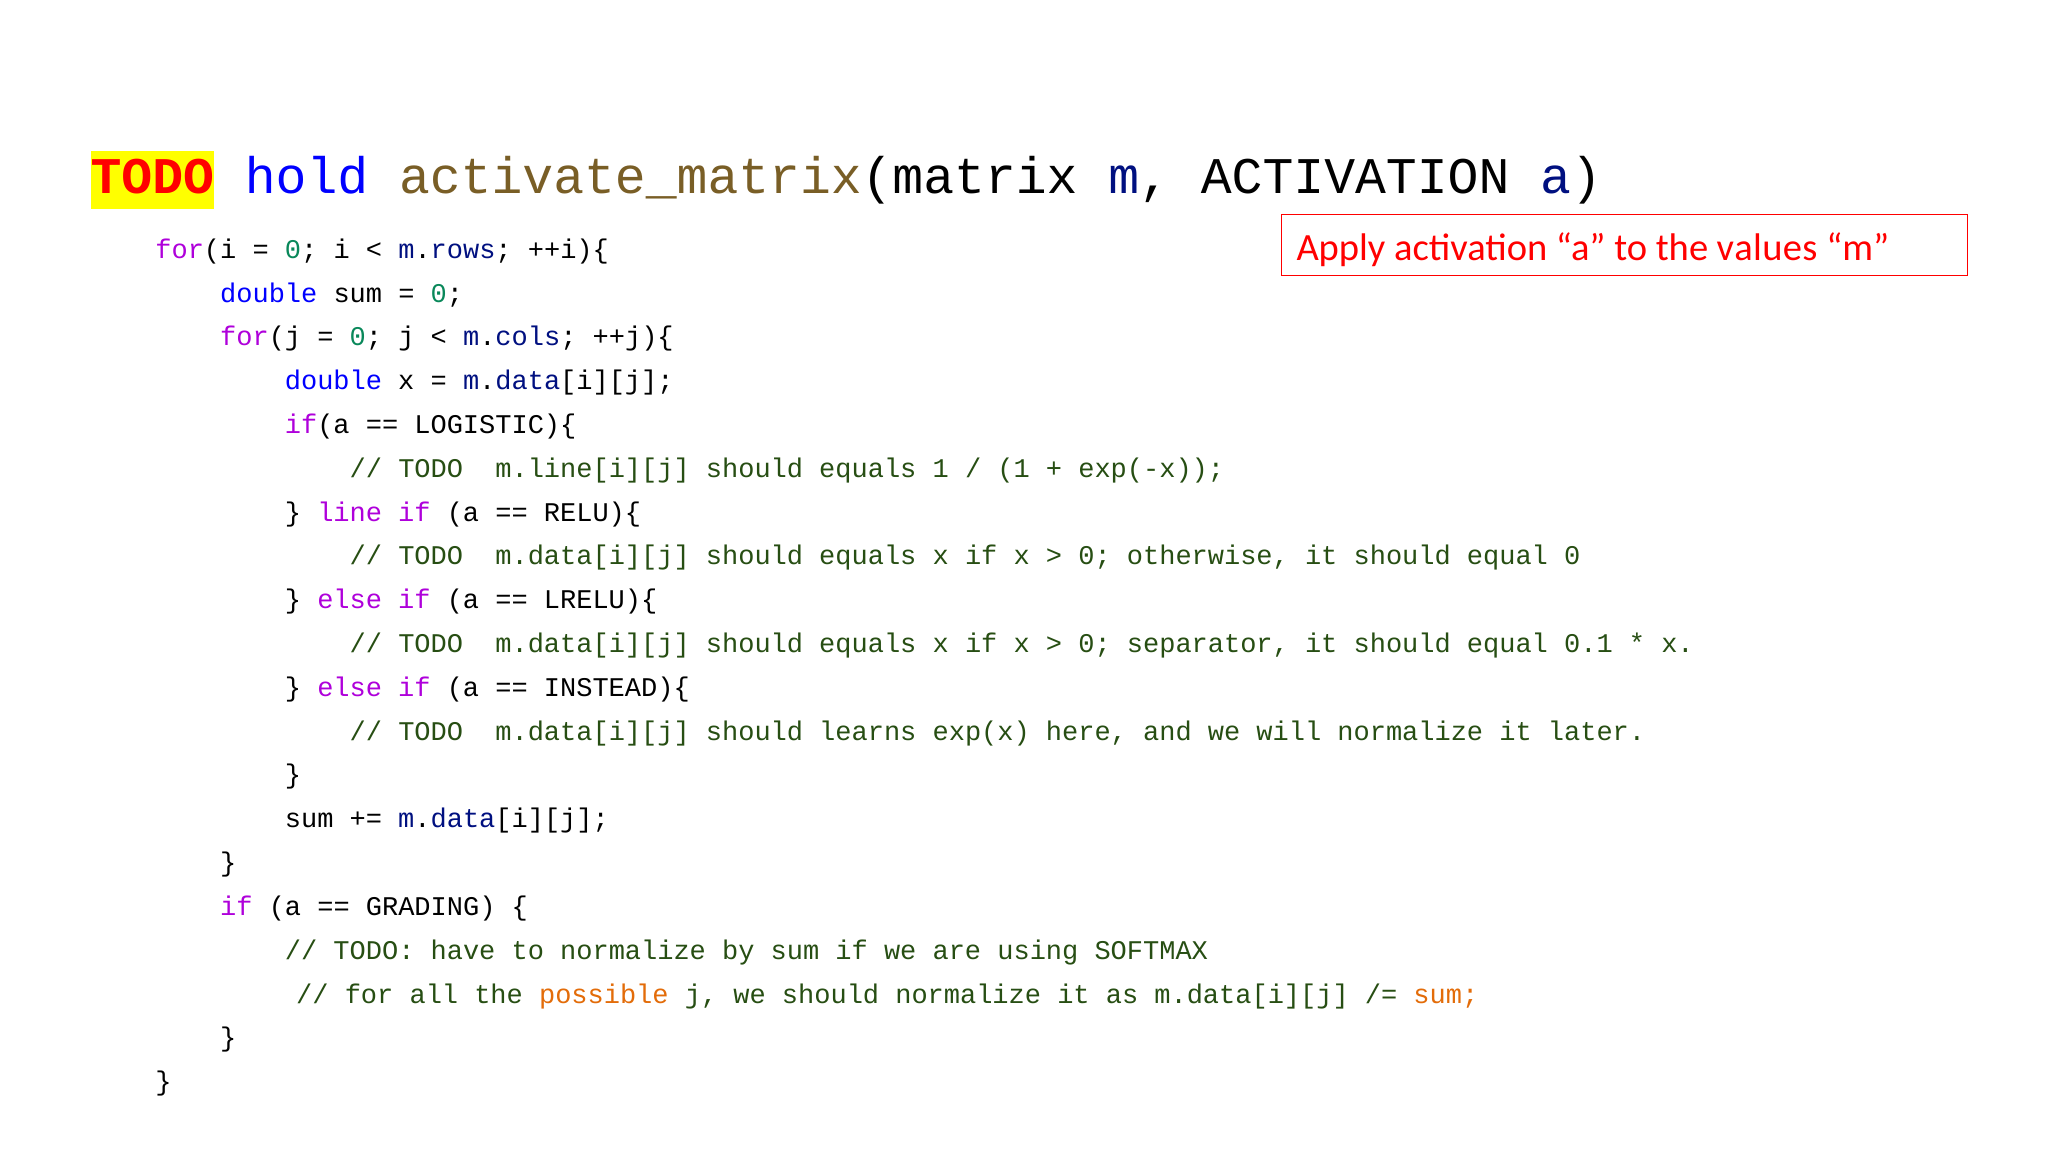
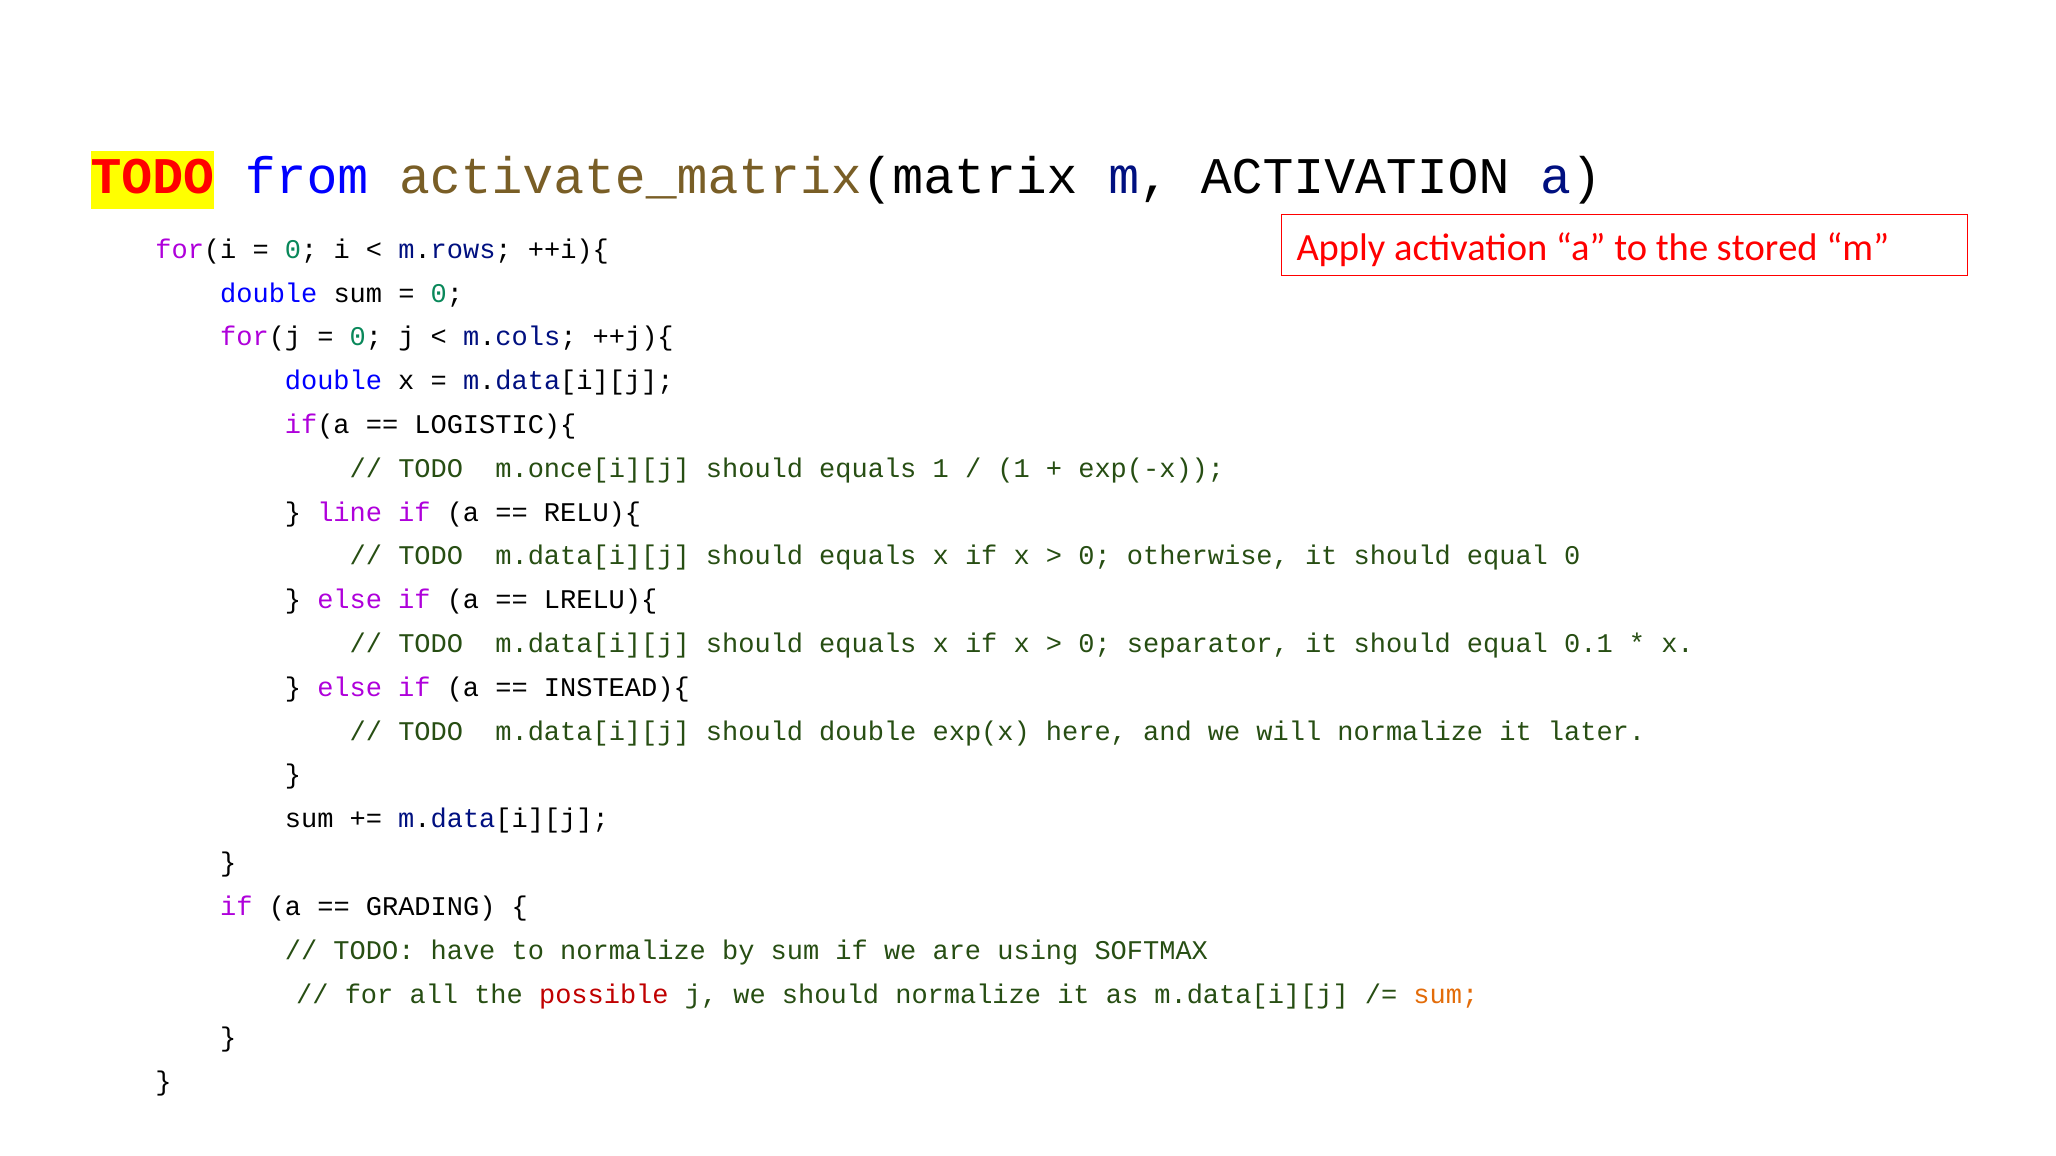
hold: hold -> from (307, 177)
values: values -> stored (1767, 248)
m.line[i][j: m.line[i][j -> m.once[i][j (593, 469)
should learns: learns -> double (868, 732)
possible colour: orange -> red (604, 995)
